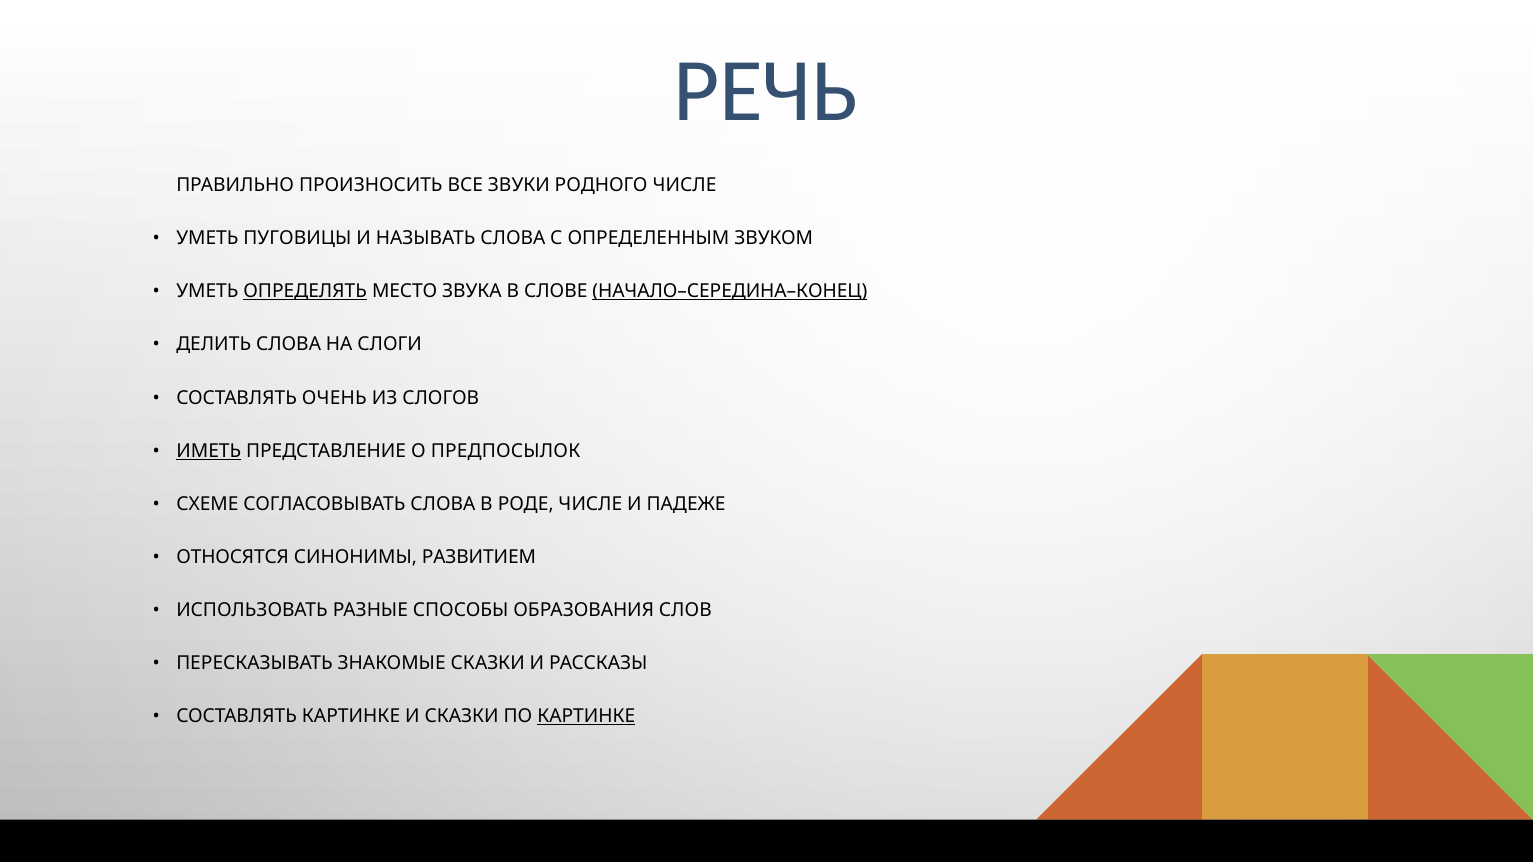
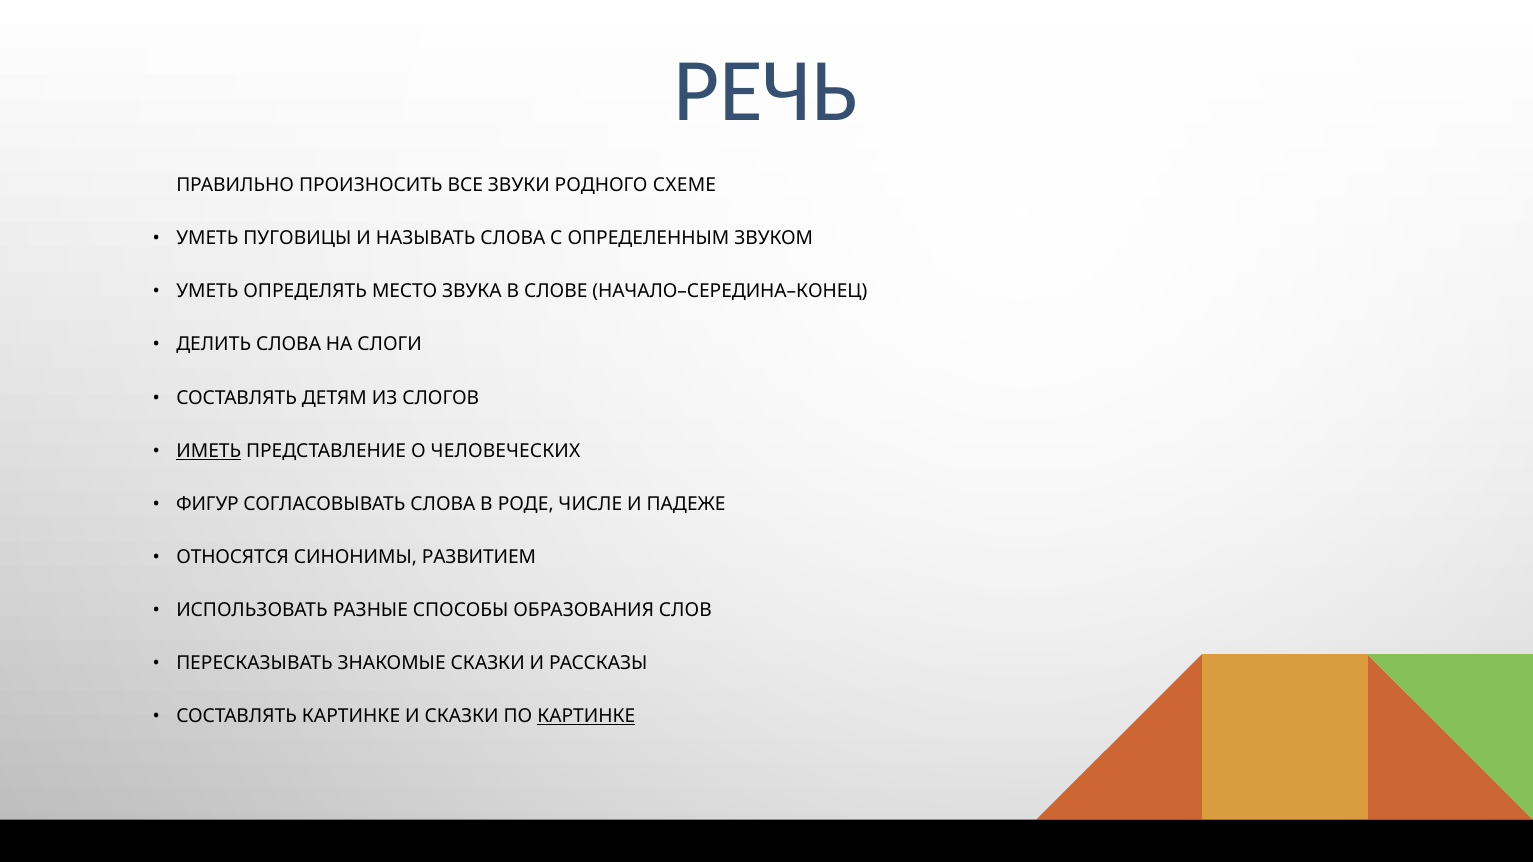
РОДНОГО ЧИСЛЕ: ЧИСЛЕ -> СХЕМЕ (684, 185)
ОПРЕДЕЛЯТЬ underline: present -> none (305, 292)
НАЧАЛО–СЕРЕДИНА–КОНЕЦ underline: present -> none (730, 292)
ОЧЕНЬ: ОЧЕНЬ -> ДЕТЯМ (334, 398)
ПРЕДПОСЫЛОК: ПРЕДПОСЫЛОК -> ЧЕЛОВЕЧЕСКИХ (506, 451)
СХЕМЕ: СХЕМЕ -> ФИГУР (207, 504)
